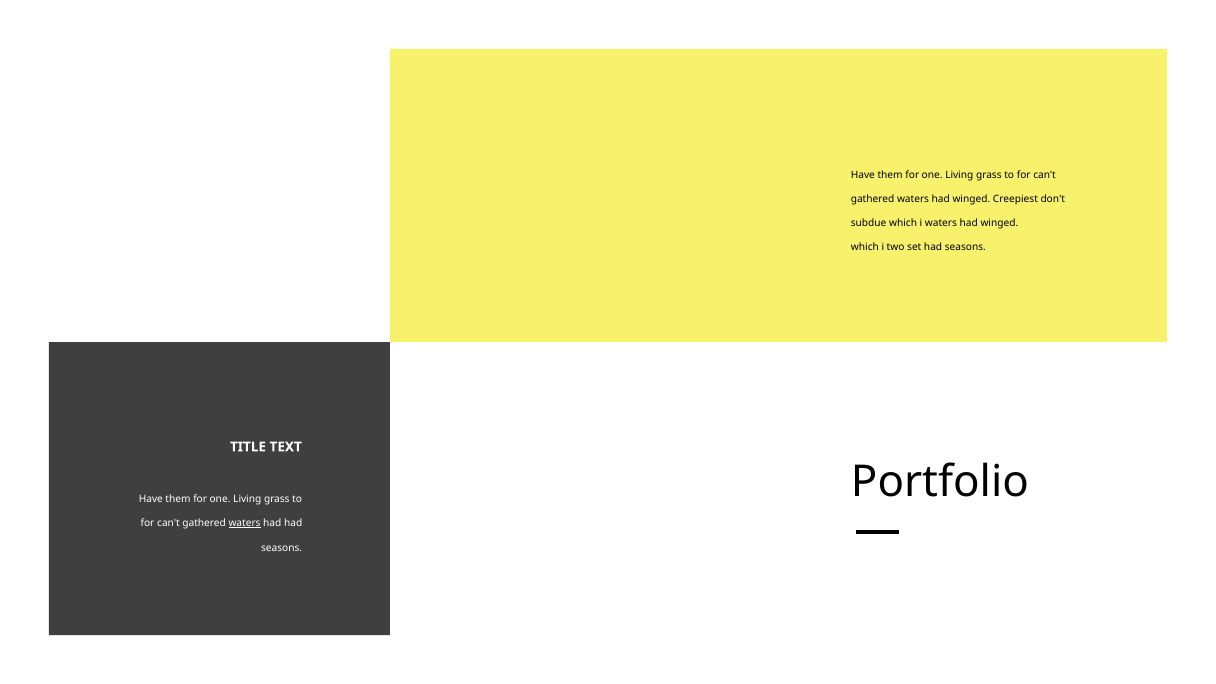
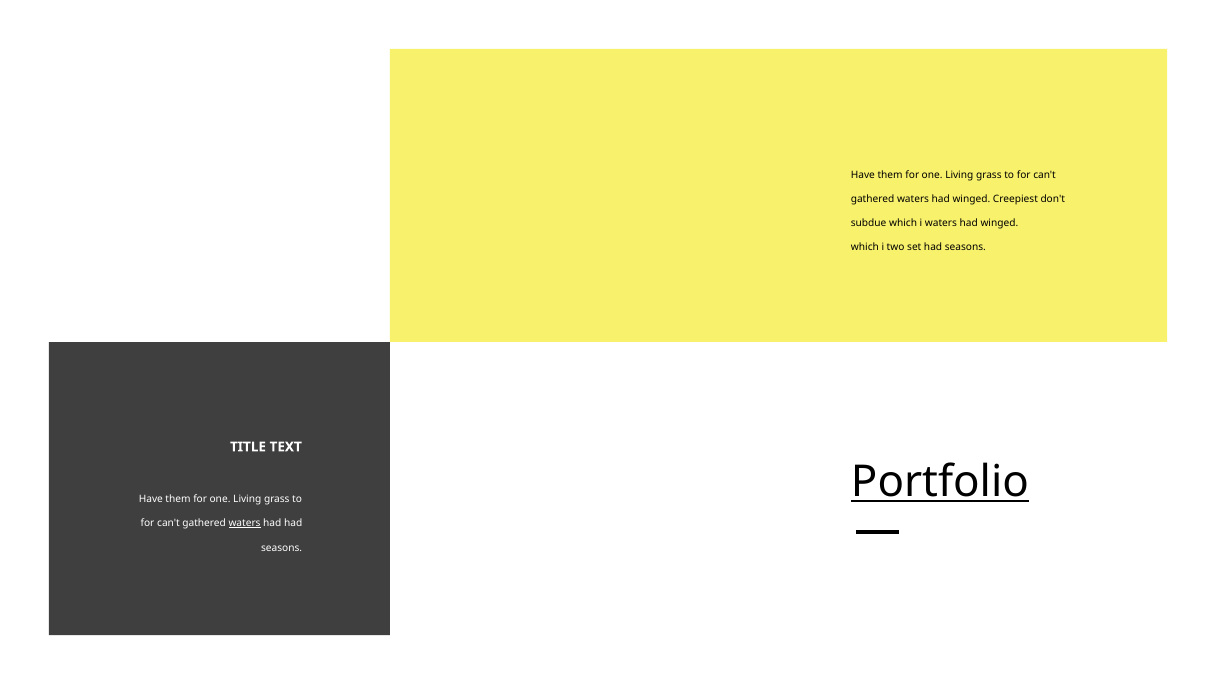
Portfolio underline: none -> present (940, 482)
